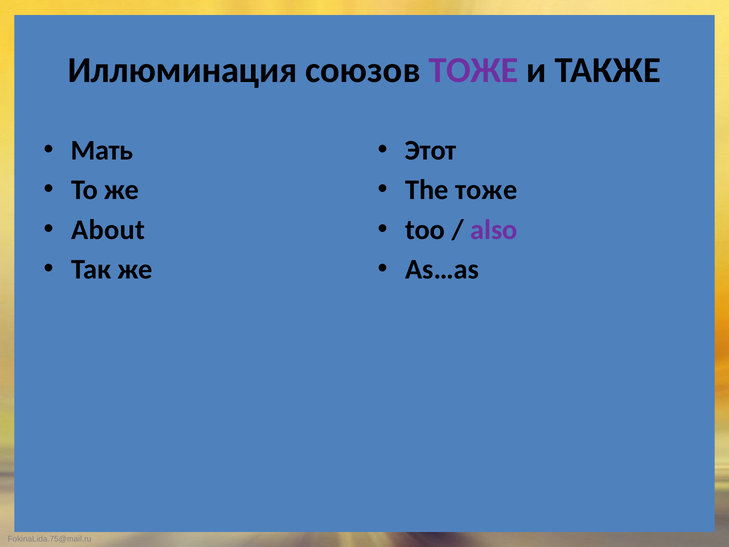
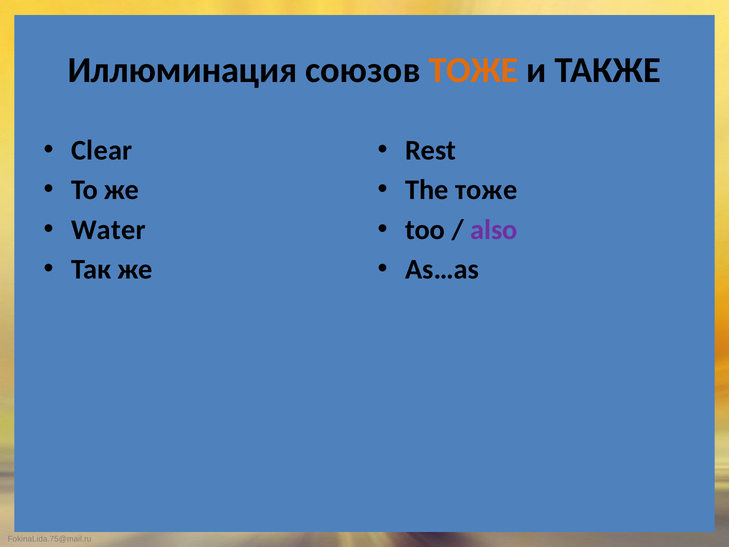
ТОЖЕ colour: purple -> orange (474, 70)
Мать: Мать -> Clear (102, 150)
Этот: Этот -> Rest (431, 150)
About: About -> Water (108, 230)
